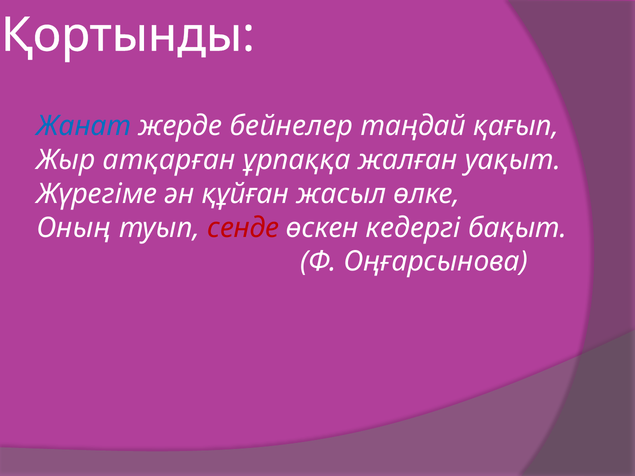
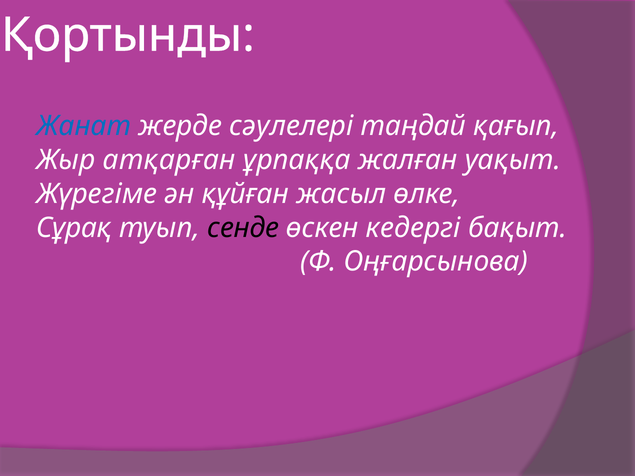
бейнелер: бейнелер -> сәулелері (291, 126)
Оның: Оның -> Сұрақ (74, 228)
сенде colour: red -> black (243, 228)
